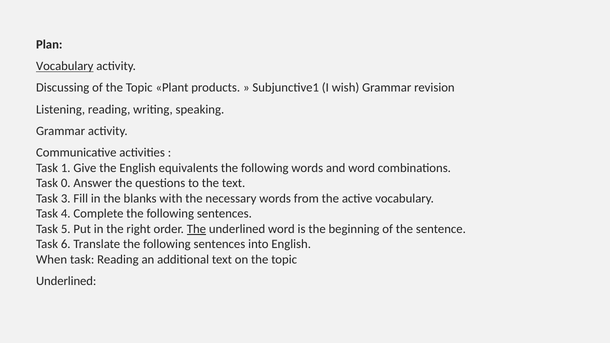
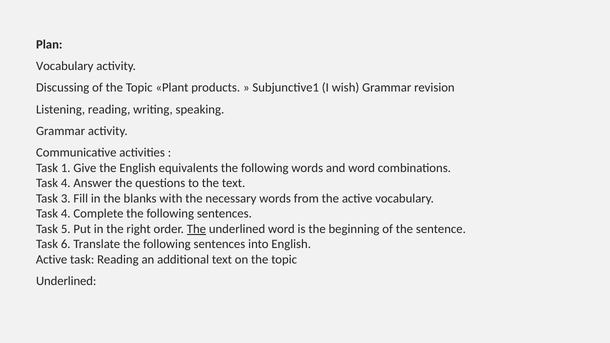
Vocabulary underline: present -> none (65, 66)
0: 0 -> 4 (66, 183)
When: When -> Active (52, 260)
